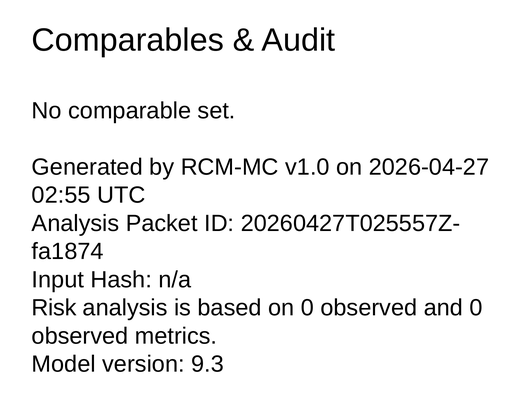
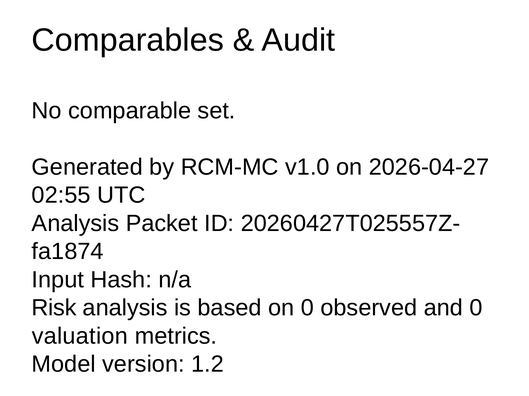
observed: observed -> valuation (80, 337)
9.3: 9.3 -> 1.2 (207, 365)
